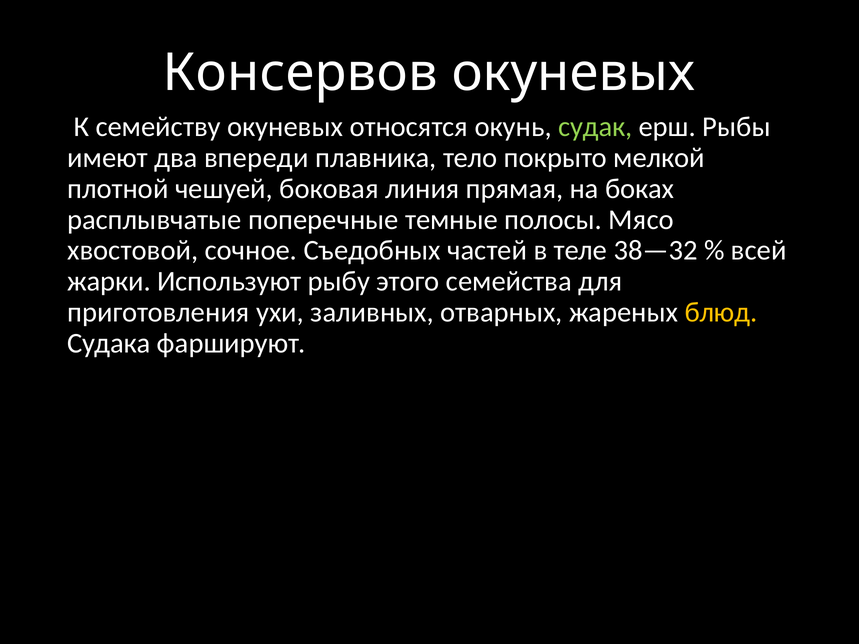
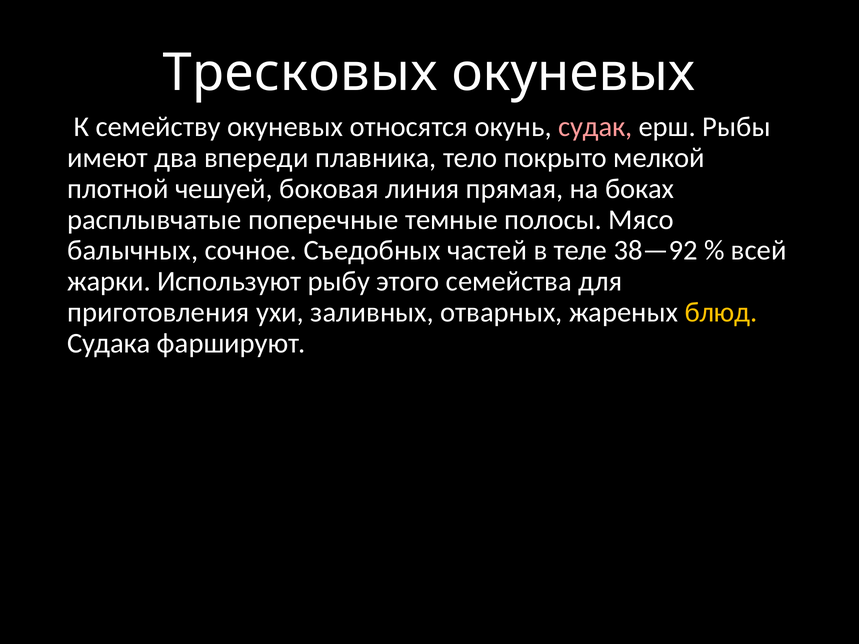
Консервов: Консервов -> Тресковых (300, 73)
судак colour: light green -> pink (595, 127)
хвостовой: хвостовой -> балычных (133, 251)
38—32: 38—32 -> 38—92 (656, 251)
